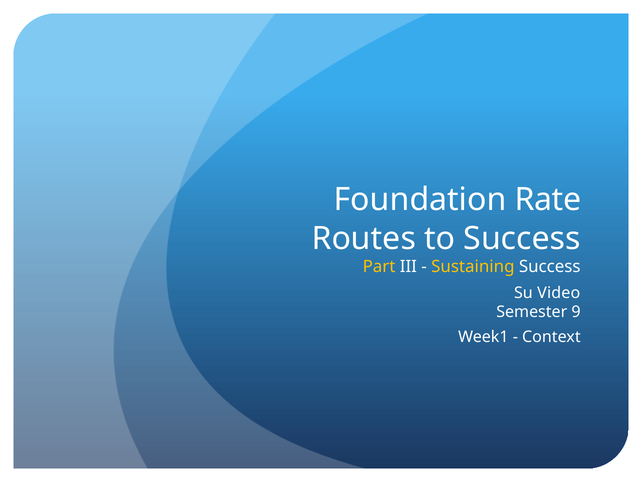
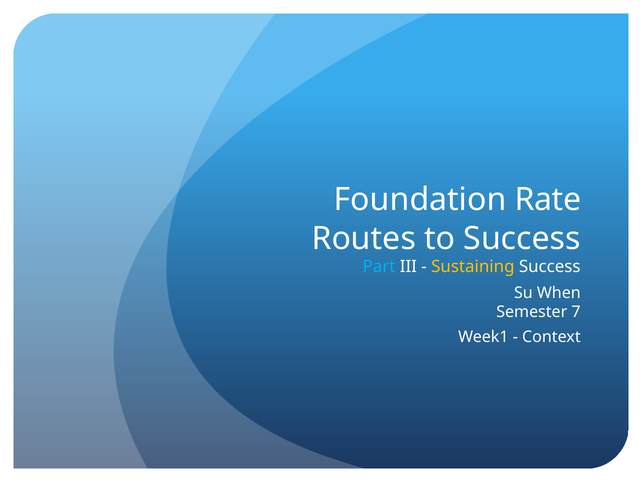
Part colour: yellow -> light blue (379, 267)
Video: Video -> When (559, 292)
9: 9 -> 7 (576, 312)
